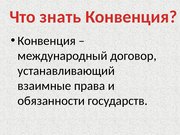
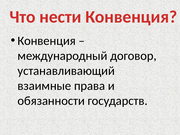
знать: знать -> нести (60, 17)
